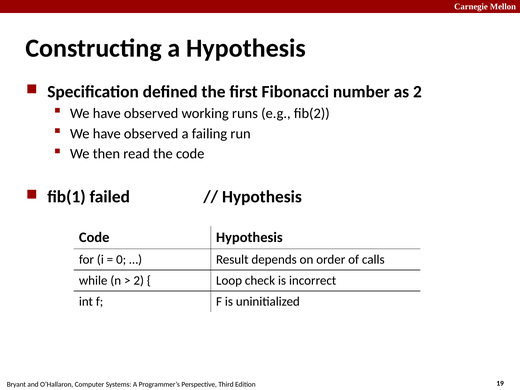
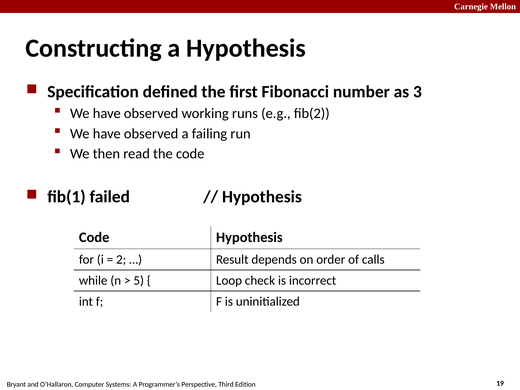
as 2: 2 -> 3 (417, 92)
0: 0 -> 2 (121, 260)
2: 2 -> 5 (139, 281)
